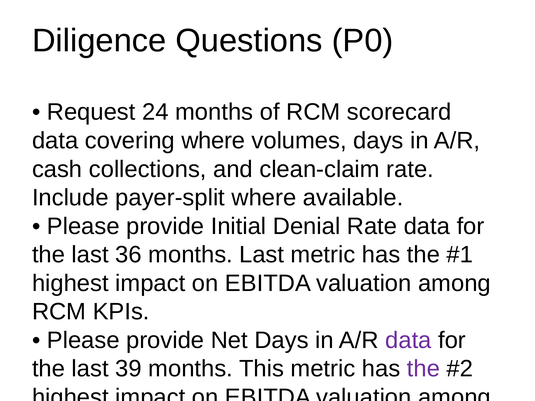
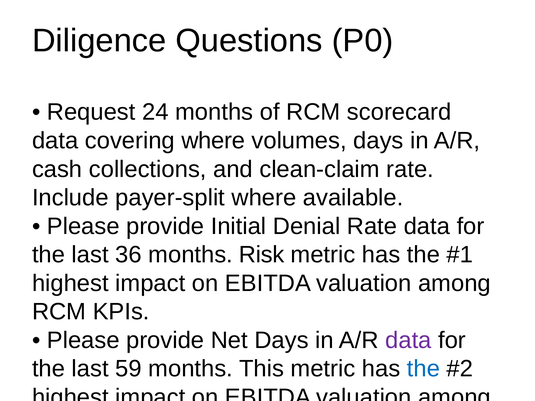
months Last: Last -> Risk (262, 255)
39: 39 -> 59 (128, 369)
the colour: purple -> blue (423, 369)
